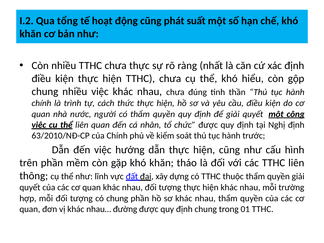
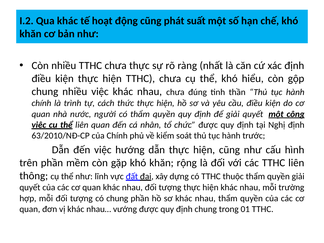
Qua tổng: tổng -> khác (67, 21)
tháo: tháo -> rộng (187, 163)
đường: đường -> vướng (125, 209)
